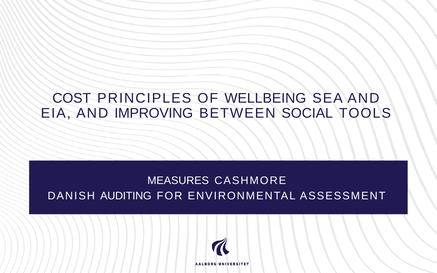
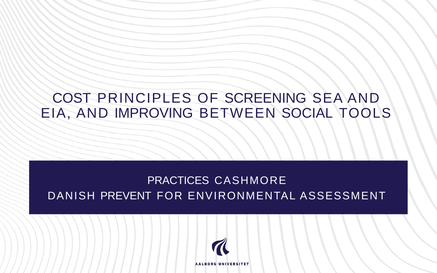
WELLBEING: WELLBEING -> SCREENING (265, 98)
MEASURES: MEASURES -> PRACTICES (178, 181)
AUDITING: AUDITING -> PREVENT (126, 196)
